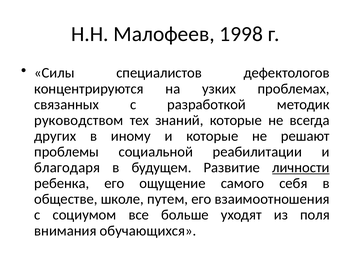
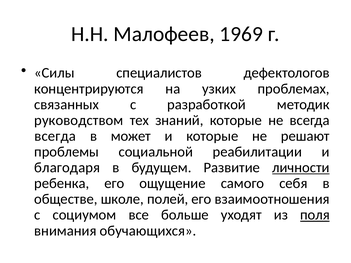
1998: 1998 -> 1969 (241, 34)
других: других -> всегда (55, 136)
иному: иному -> может (131, 136)
путем: путем -> полей (168, 199)
поля underline: none -> present (315, 215)
